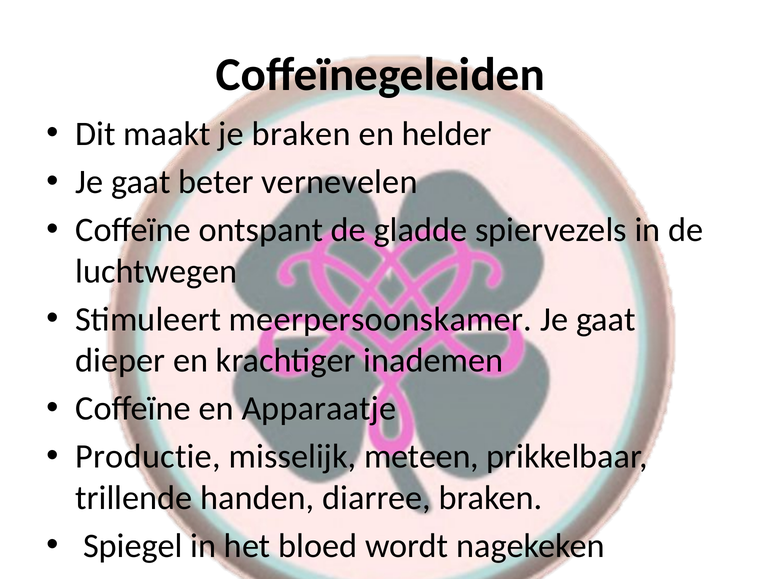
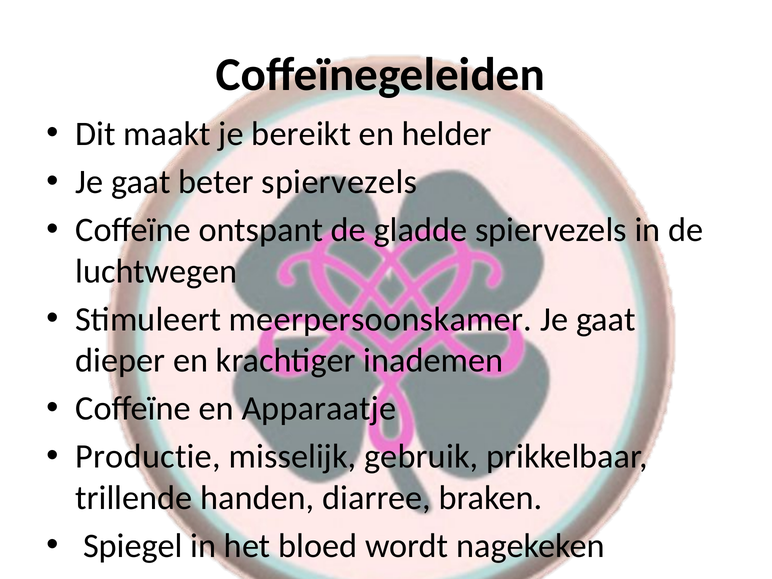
je braken: braken -> bereikt (301, 134)
beter vernevelen: vernevelen -> spiervezels (339, 182)
meteen: meteen -> gebruik (421, 457)
